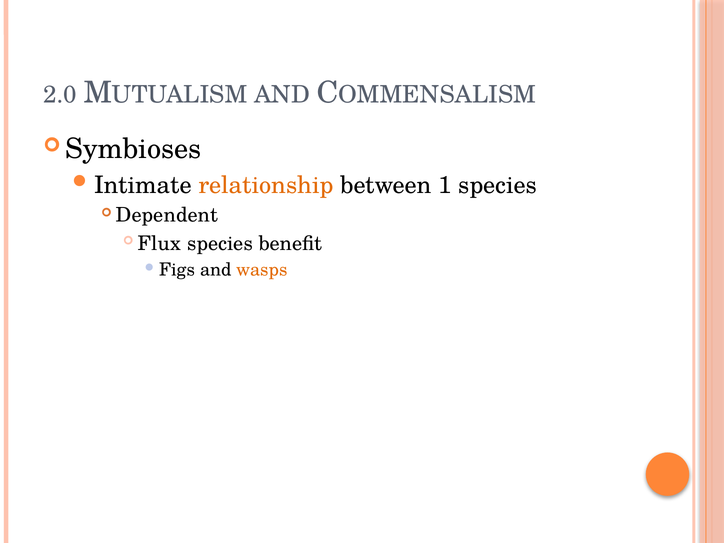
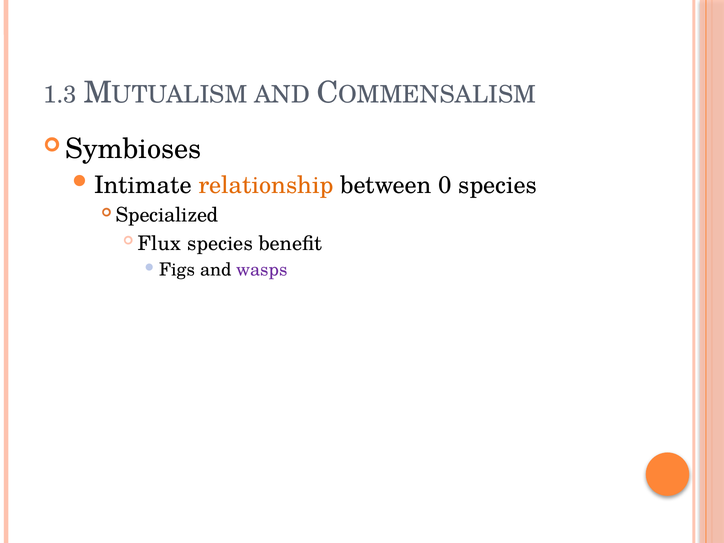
2.0: 2.0 -> 1.3 (60, 95)
1: 1 -> 0 (445, 185)
Dependent: Dependent -> Specialized (167, 215)
wasps colour: orange -> purple (262, 270)
